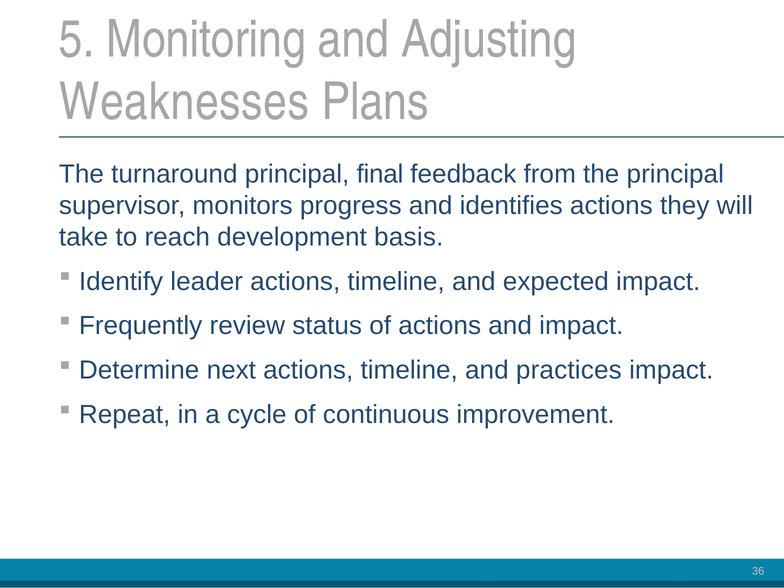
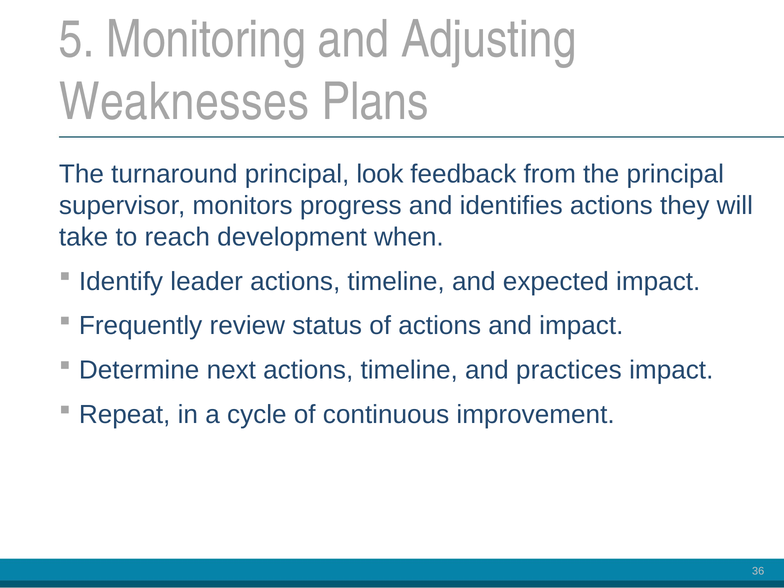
final: final -> look (380, 174)
basis: basis -> when (409, 237)
